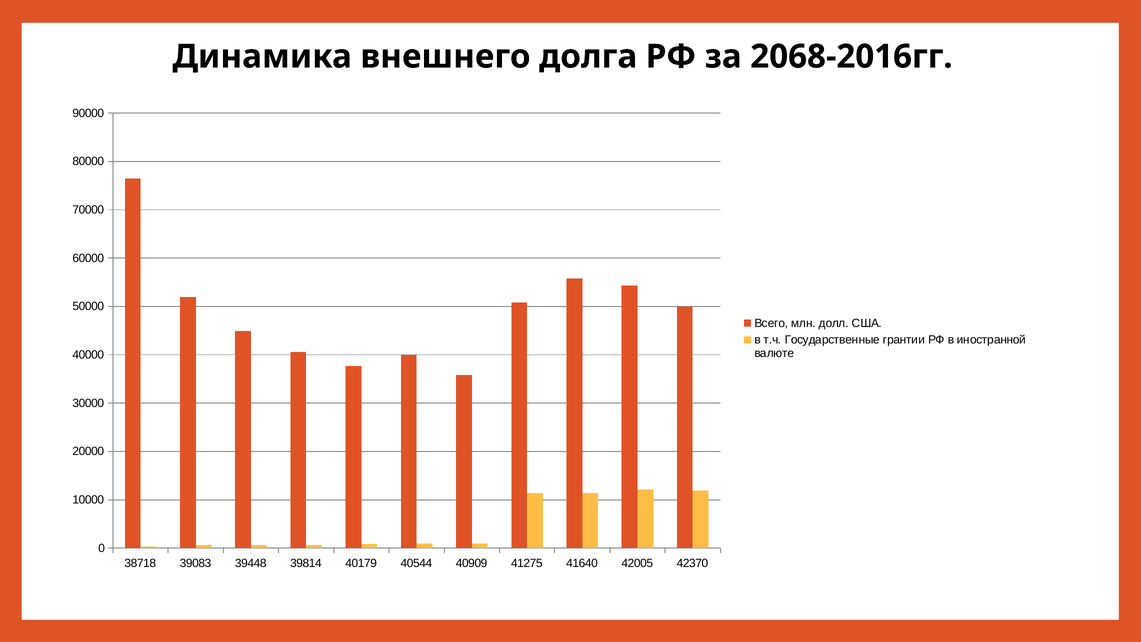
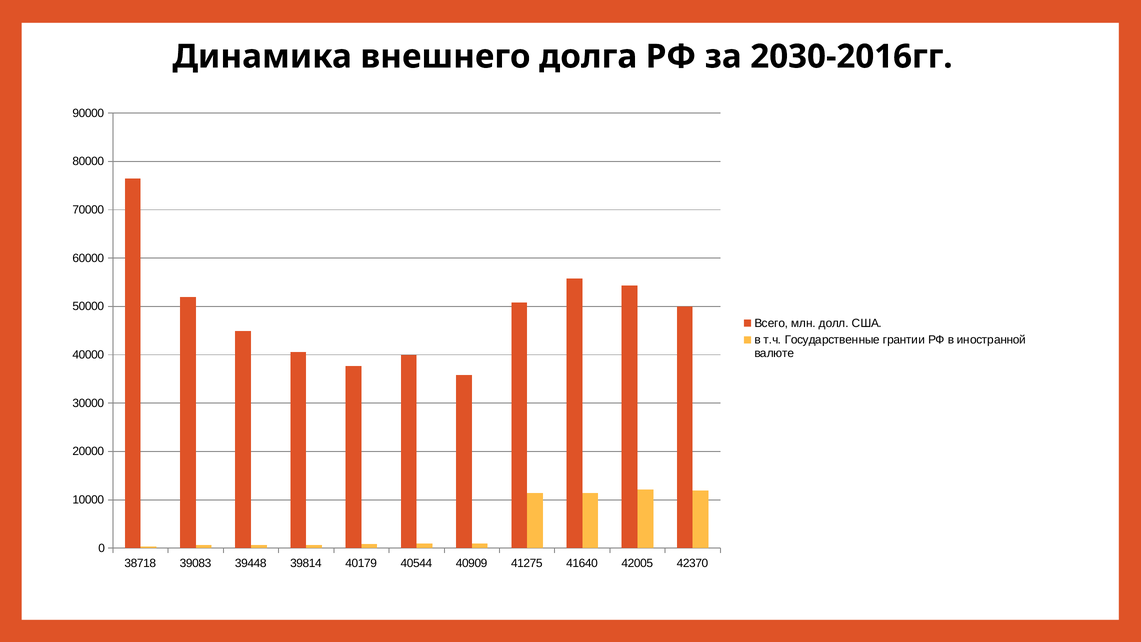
2068-2016гг: 2068-2016гг -> 2030-2016гг (851, 57)
